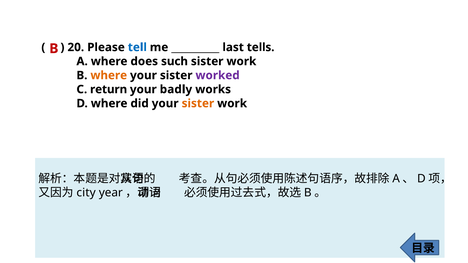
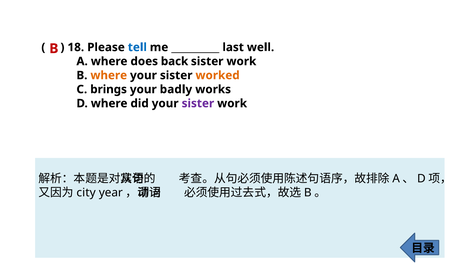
20: 20 -> 18 (76, 47)
tells: tells -> well (261, 47)
such: such -> back (175, 61)
worked colour: purple -> orange (218, 75)
return: return -> brings (109, 89)
sister colour: orange -> purple (198, 103)
